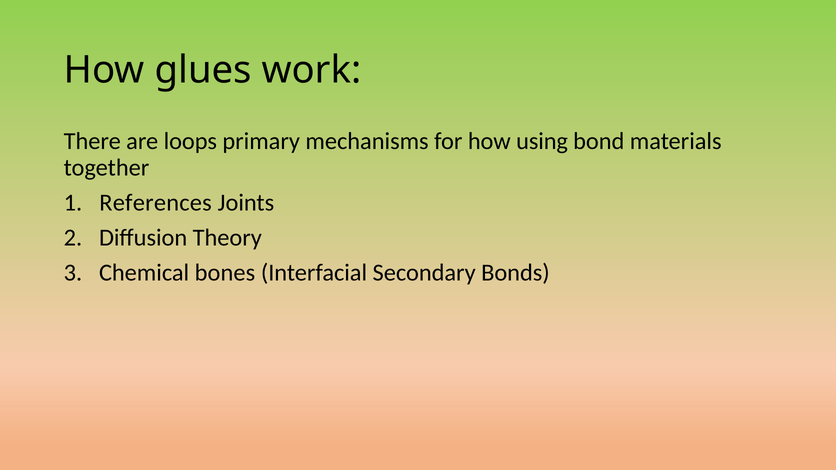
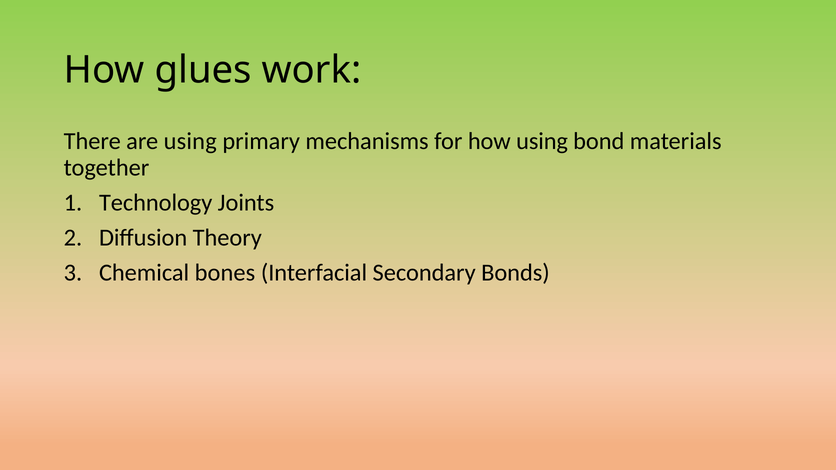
are loops: loops -> using (190, 141)
References: References -> Technology (156, 203)
